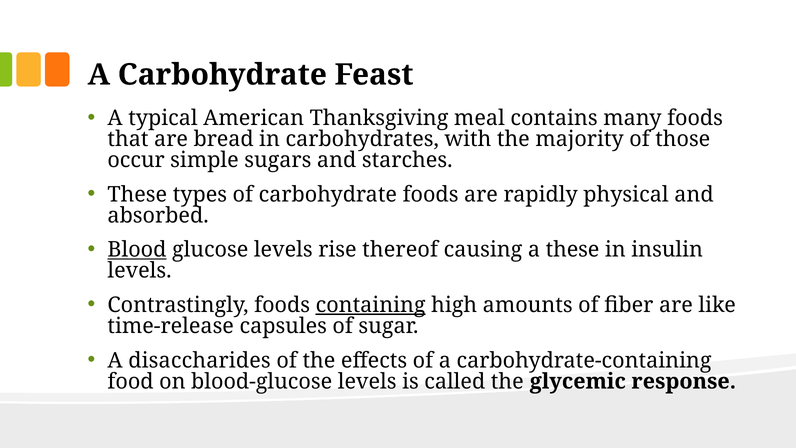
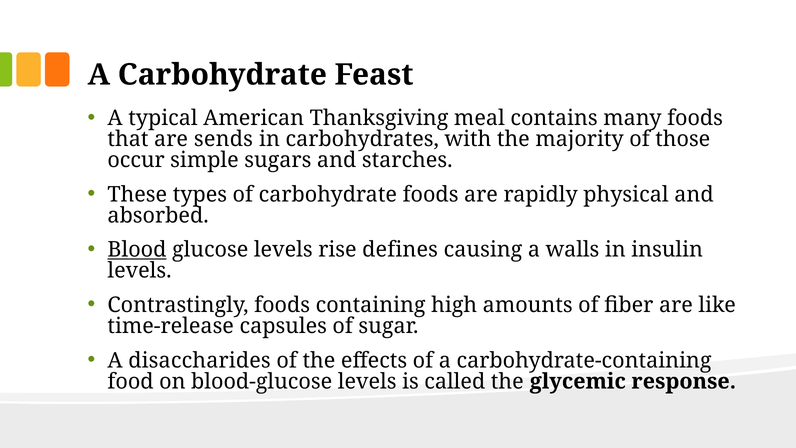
bread: bread -> sends (223, 139)
thereof: thereof -> defines (400, 250)
a these: these -> walls (573, 250)
containing underline: present -> none (371, 305)
